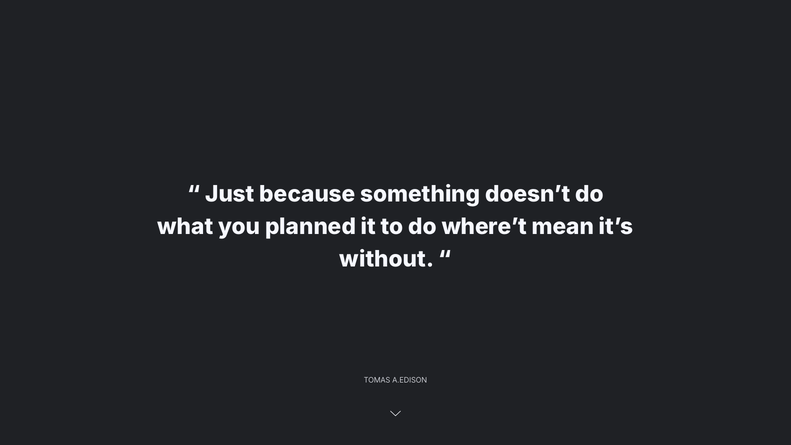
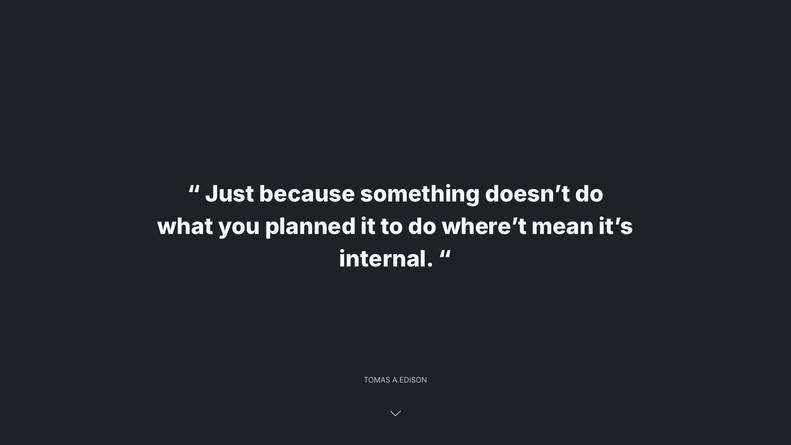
without: without -> internal (387, 259)
